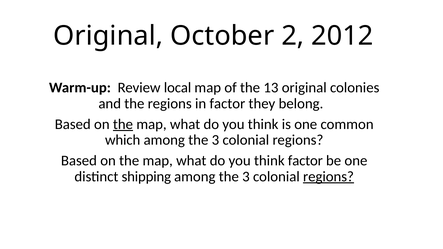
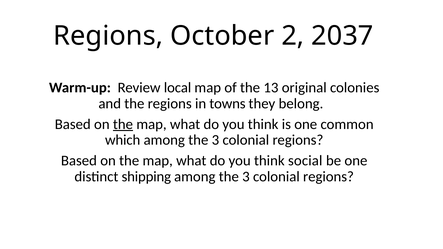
Original: Original -> Regions (108, 36)
2012: 2012 -> 2037 (342, 36)
in factor: factor -> towns (227, 104)
think factor: factor -> social (305, 161)
regions underline: present -> none (328, 177)
